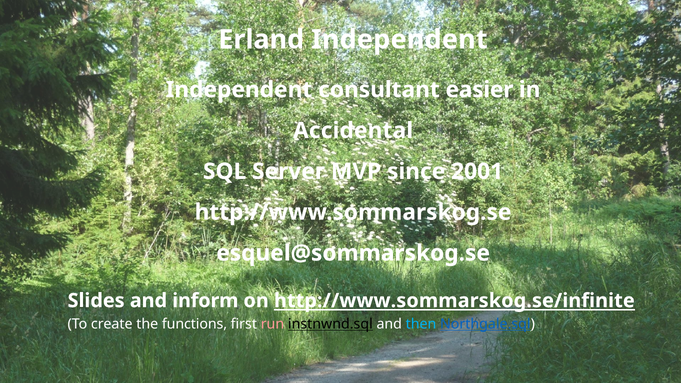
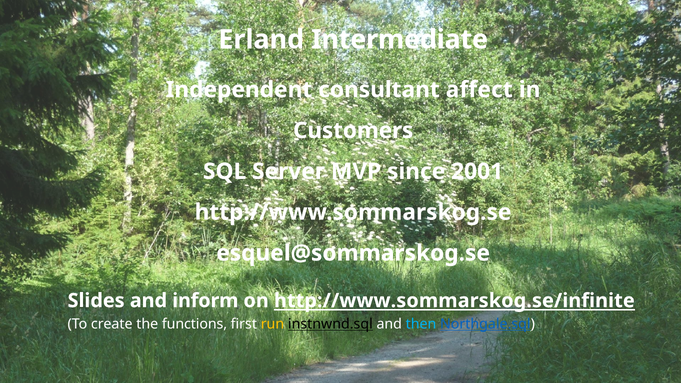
Erland Independent: Independent -> Intermediate (400, 40)
easier: easier -> affect (479, 90)
Accidental: Accidental -> Customers (353, 131)
run colour: pink -> yellow (272, 324)
